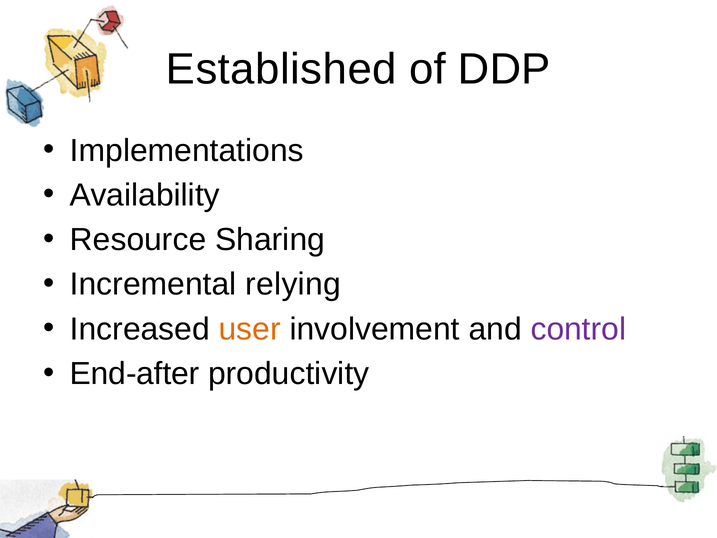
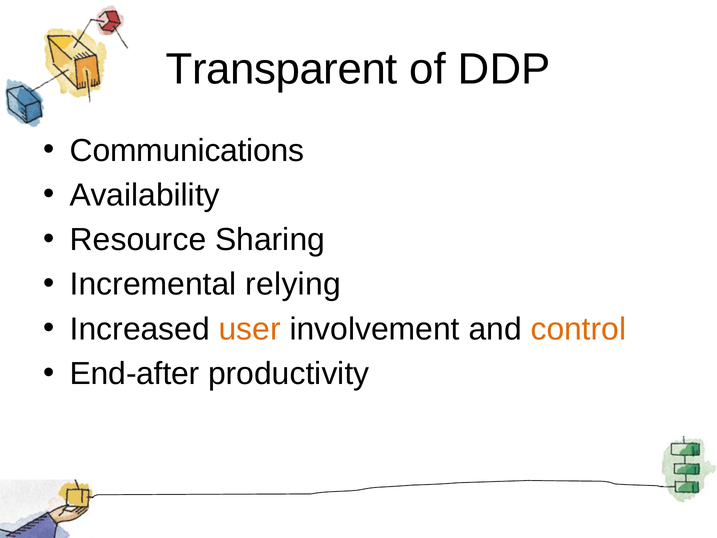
Established: Established -> Transparent (282, 69)
Implementations: Implementations -> Communications (187, 150)
control colour: purple -> orange (578, 329)
